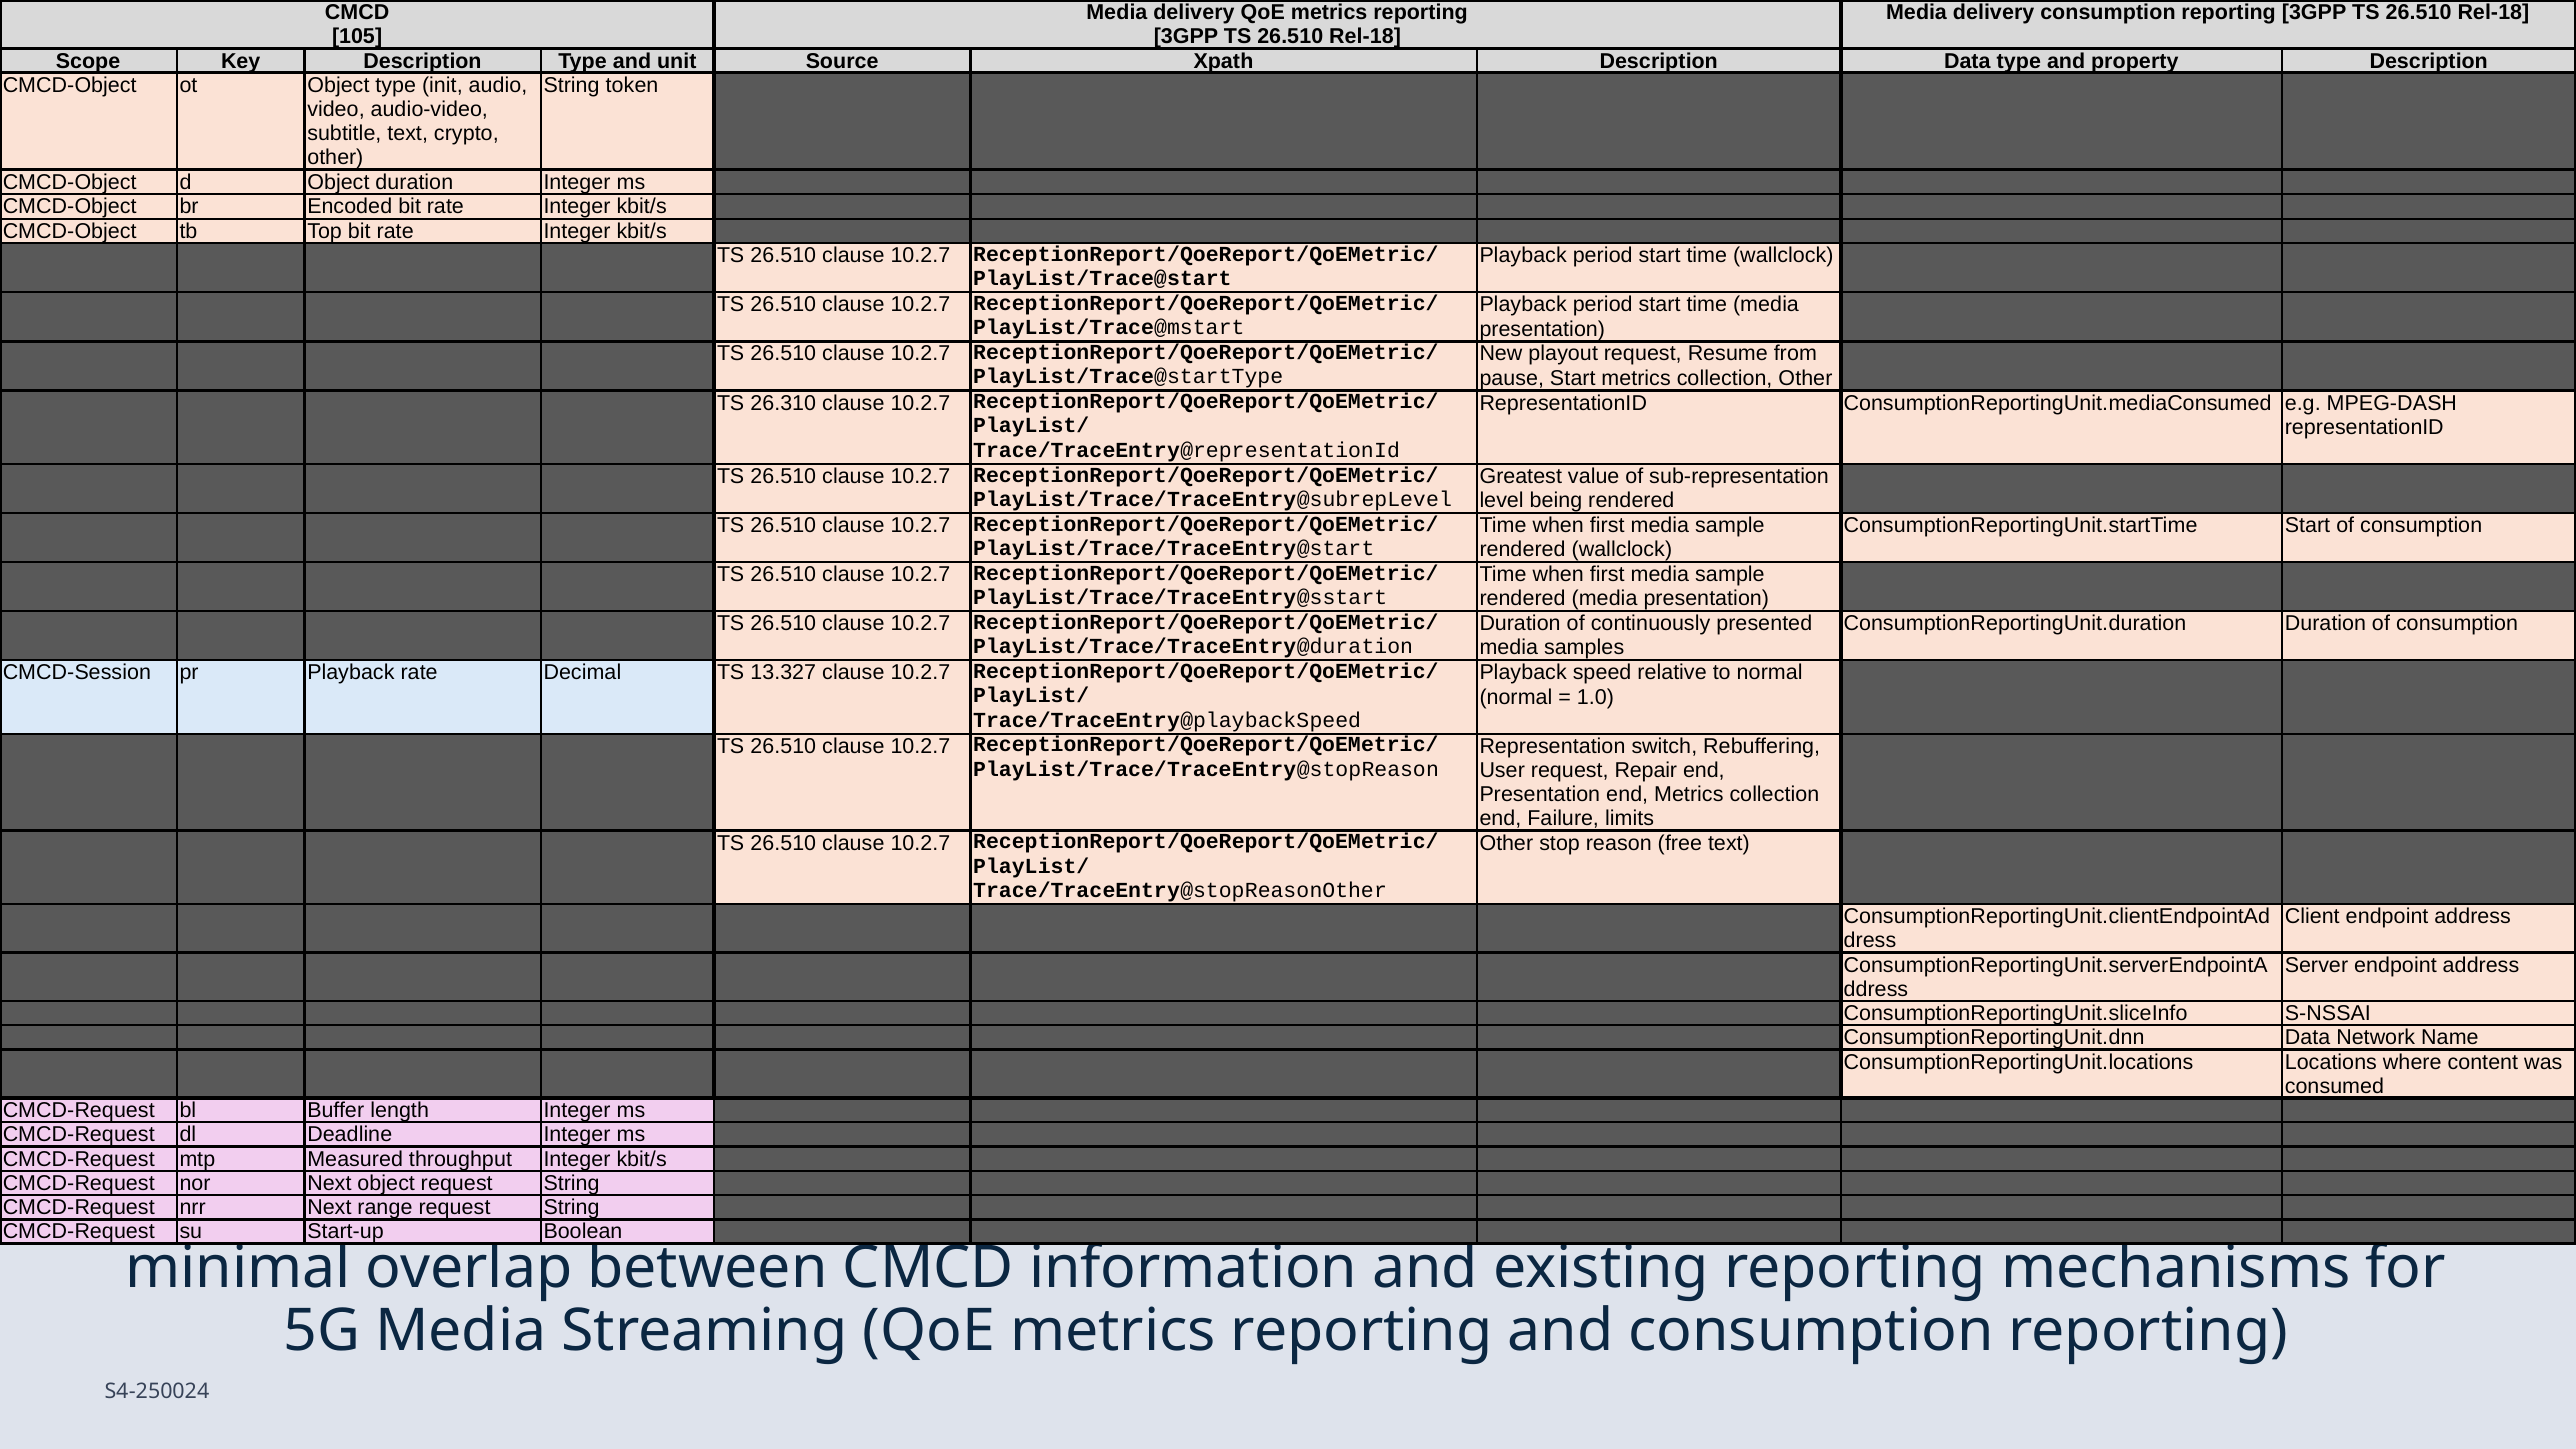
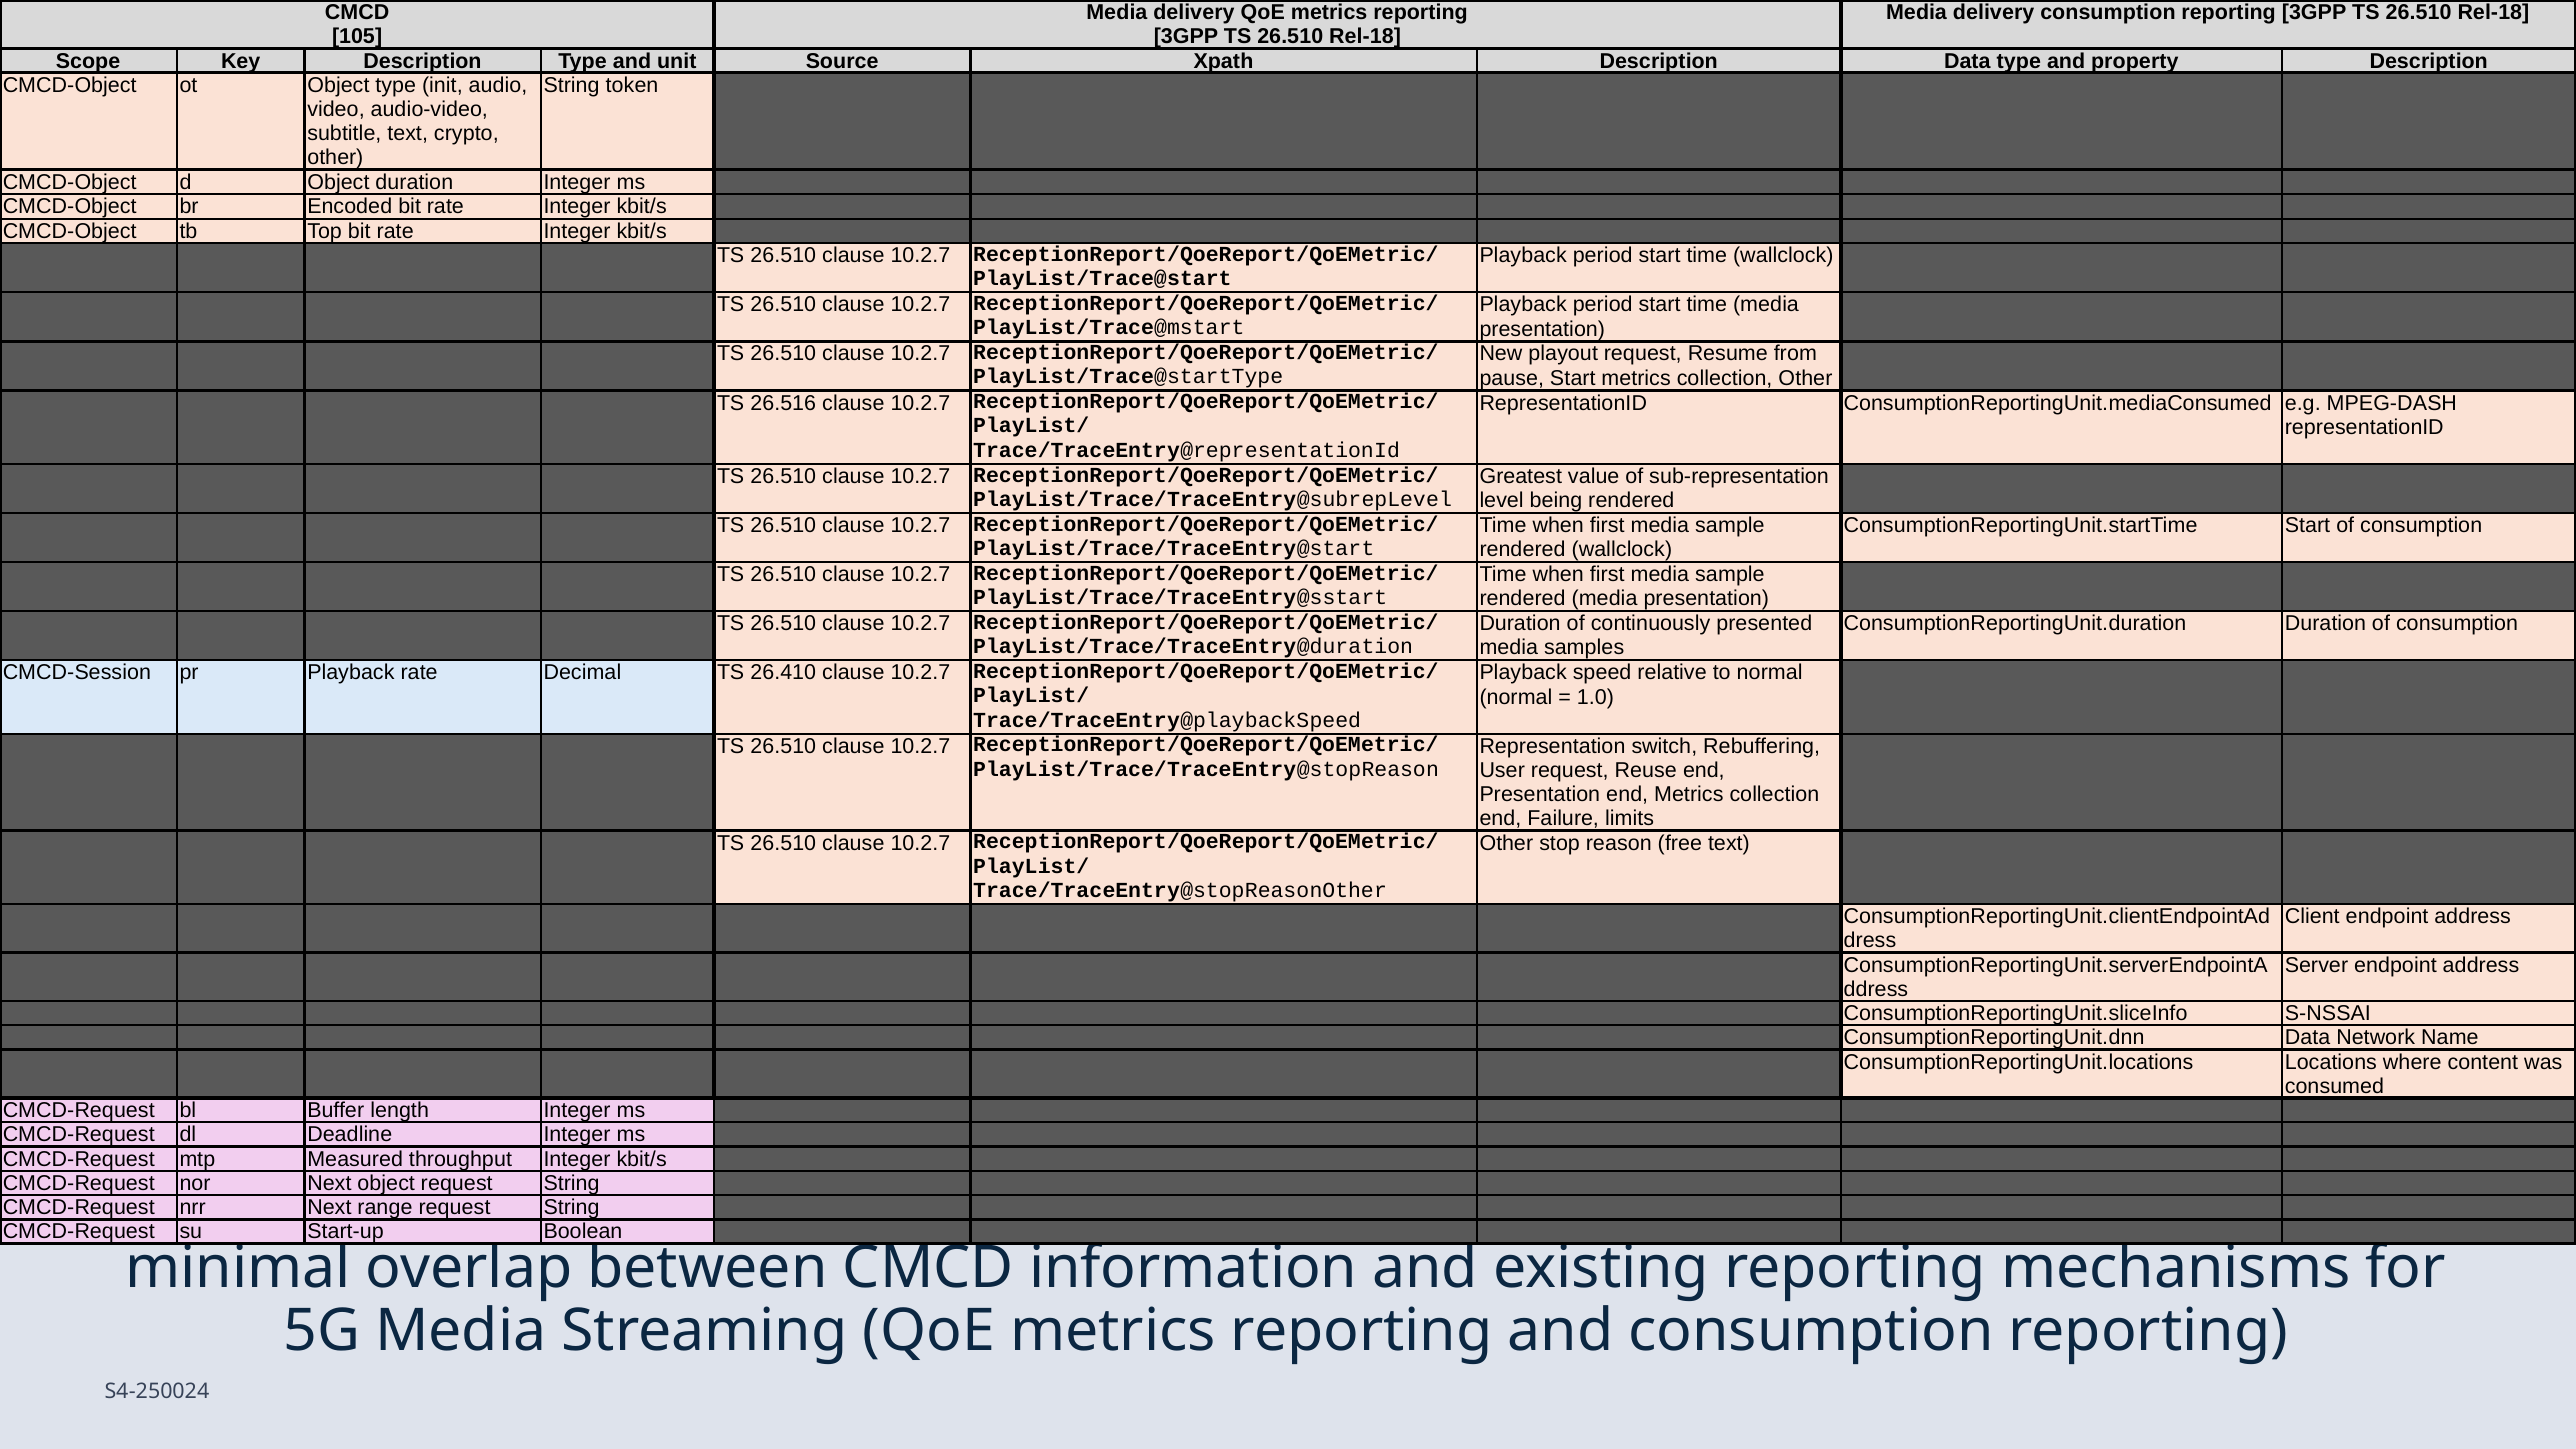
26.310: 26.310 -> 26.516 (783, 403)
13.327: 13.327 -> 26.410 (783, 673)
Repair: Repair -> Reuse (1646, 771)
